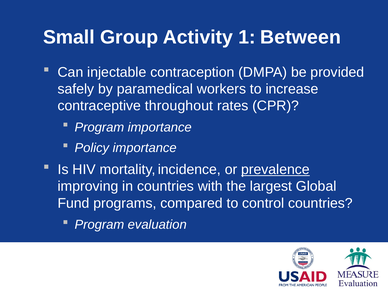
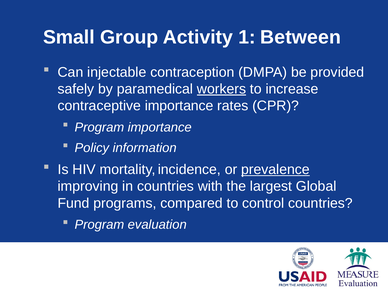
workers underline: none -> present (222, 89)
contraceptive throughout: throughout -> importance (179, 106)
Policy importance: importance -> information (145, 148)
